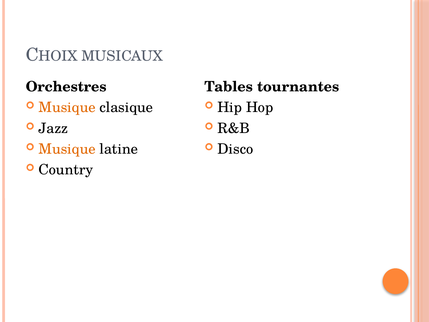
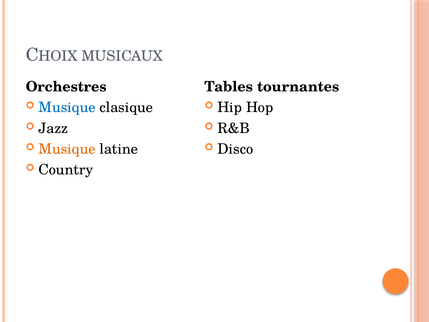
Musique colour: orange -> blue (67, 108)
